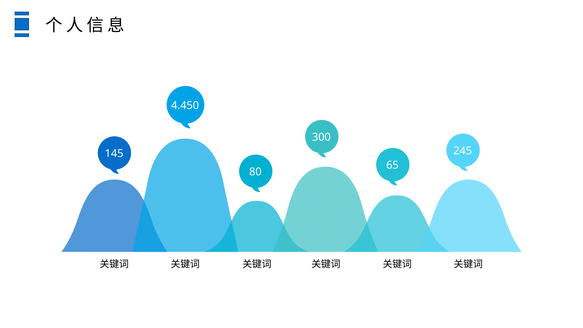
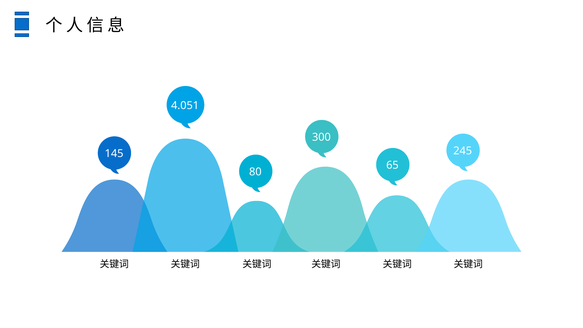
4.450: 4.450 -> 4.051 (185, 106)
